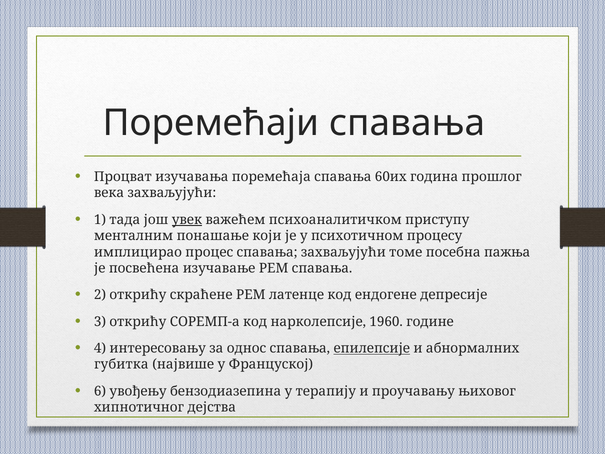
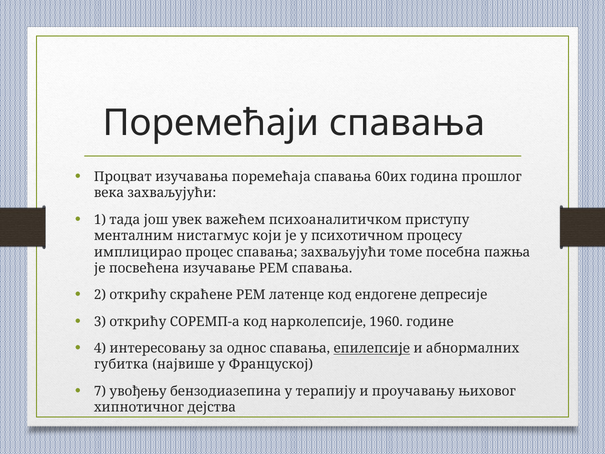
увек underline: present -> none (187, 220)
понашање: понашање -> нистагмус (213, 236)
6: 6 -> 7 (100, 391)
